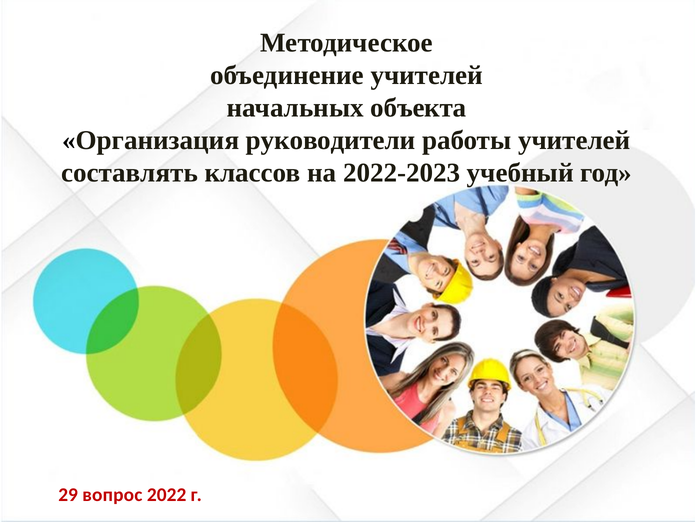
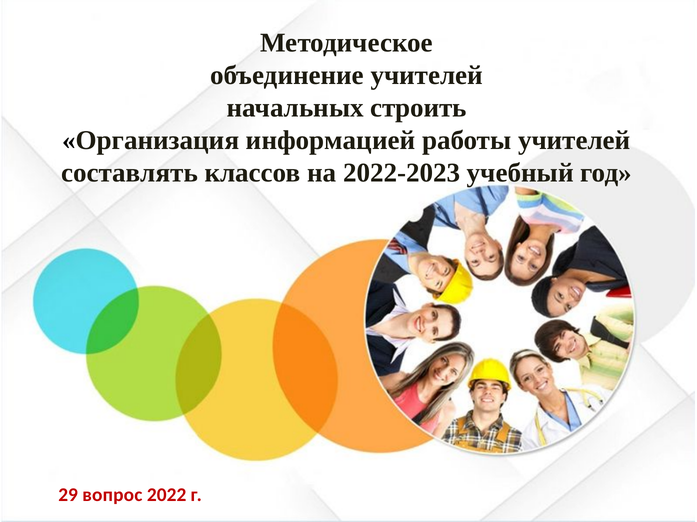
объекта: объекта -> строить (418, 108)
руководители: руководители -> информацией (331, 140)
